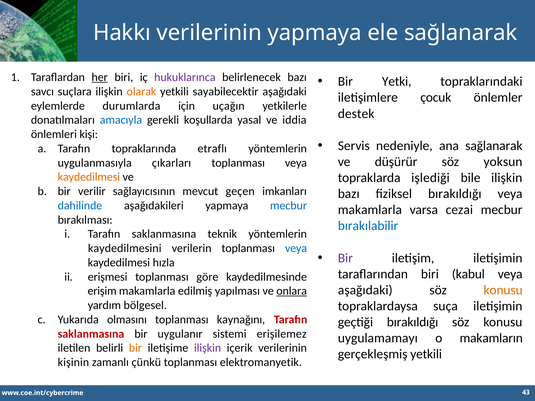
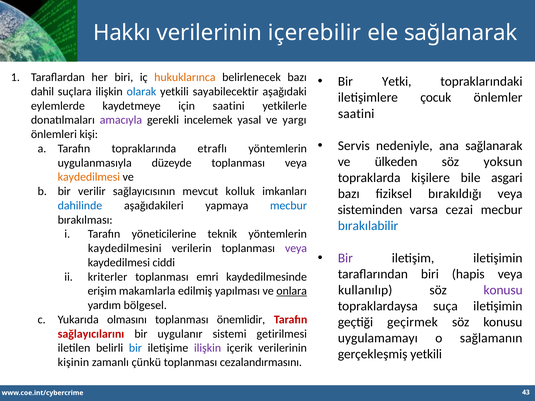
verilerinin yapmaya: yapmaya -> içerebilir (314, 33)
her underline: present -> none (100, 77)
hukuklarınca colour: purple -> orange (185, 77)
savcı: savcı -> dahil (42, 92)
olarak colour: orange -> blue (141, 92)
durumlarda: durumlarda -> kaydetmeye (132, 106)
için uçağın: uçağın -> saatini (229, 106)
destek: destek -> saatini (356, 114)
amacıyla colour: blue -> purple (121, 120)
koşullarda: koşullarda -> incelemek (208, 120)
iddia: iddia -> yargı (294, 120)
düşürür: düşürür -> ülkeden (396, 162)
çıkarları: çıkarları -> düzeyde (172, 163)
işlediği: işlediği -> kişilere (431, 178)
bile ilişkin: ilişkin -> asgari (507, 178)
geçen: geçen -> kolluk (240, 191)
makamlarla: makamlarla -> sisteminden (370, 210)
saklanmasına: saklanmasına -> yöneticilerine (164, 234)
veya colour: blue -> purple (296, 248)
hızla: hızla -> ciddi (164, 263)
kabul: kabul -> hapis (468, 274)
erişmesi: erişmesi -> kriterler (108, 277)
göre: göre -> emri (207, 277)
aşağıdaki: aşağıdaki -> kullanılıp (365, 290)
konusu colour: orange -> purple (503, 290)
kaynağını: kaynağını -> önemlidir (241, 320)
geçtiği bırakıldığı: bırakıldığı -> geçirmek (412, 322)
saklanmasına: saklanmasına -> sağlayıcılarını (91, 334)
erişilemez: erişilemez -> getirilmesi (282, 334)
makamların: makamların -> sağlamanın (491, 338)
bir colour: orange -> blue (135, 348)
elektromanyetik: elektromanyetik -> cezalandırmasını (261, 362)
